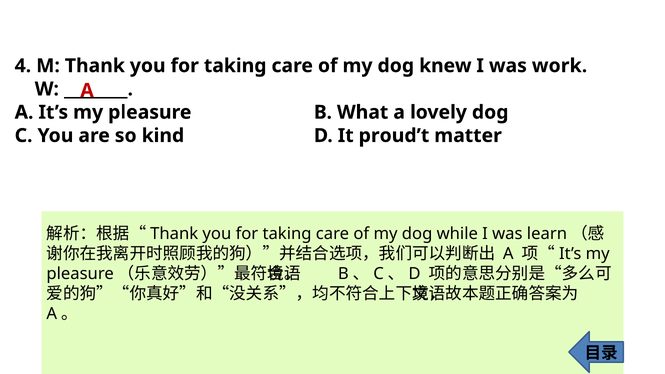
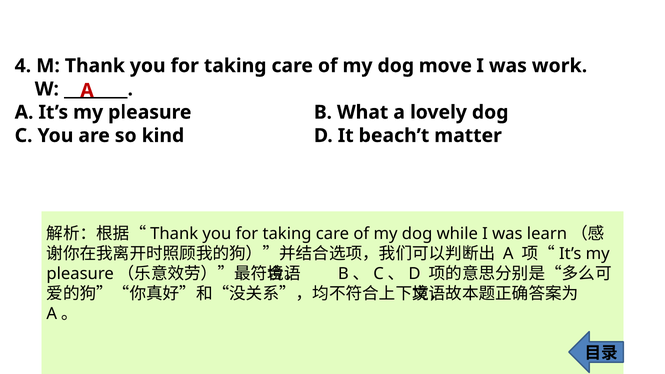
knew: knew -> move (445, 66)
proud’t: proud’t -> beach’t (394, 136)
